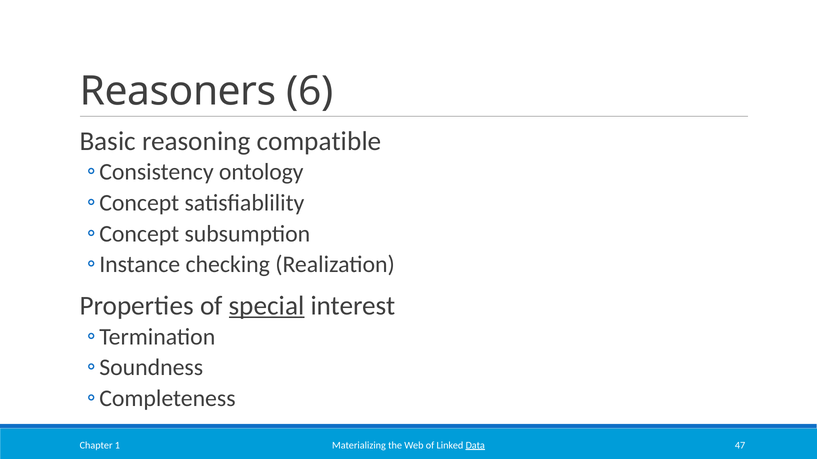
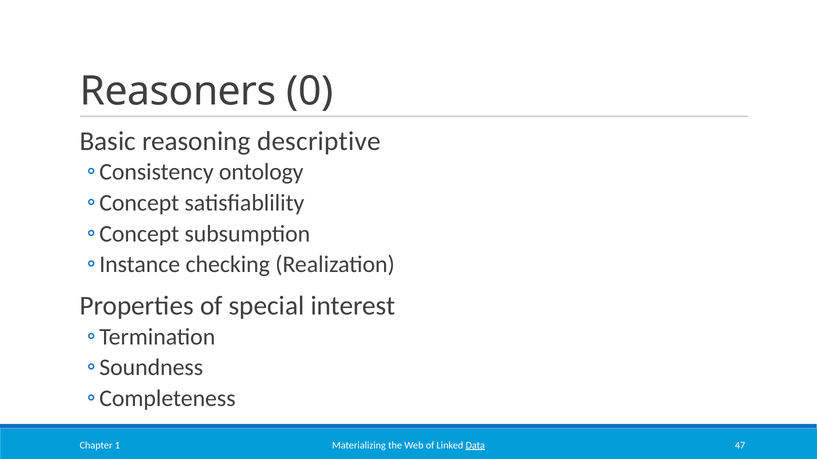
6: 6 -> 0 (310, 92)
compatible: compatible -> descriptive (319, 141)
special underline: present -> none (267, 306)
